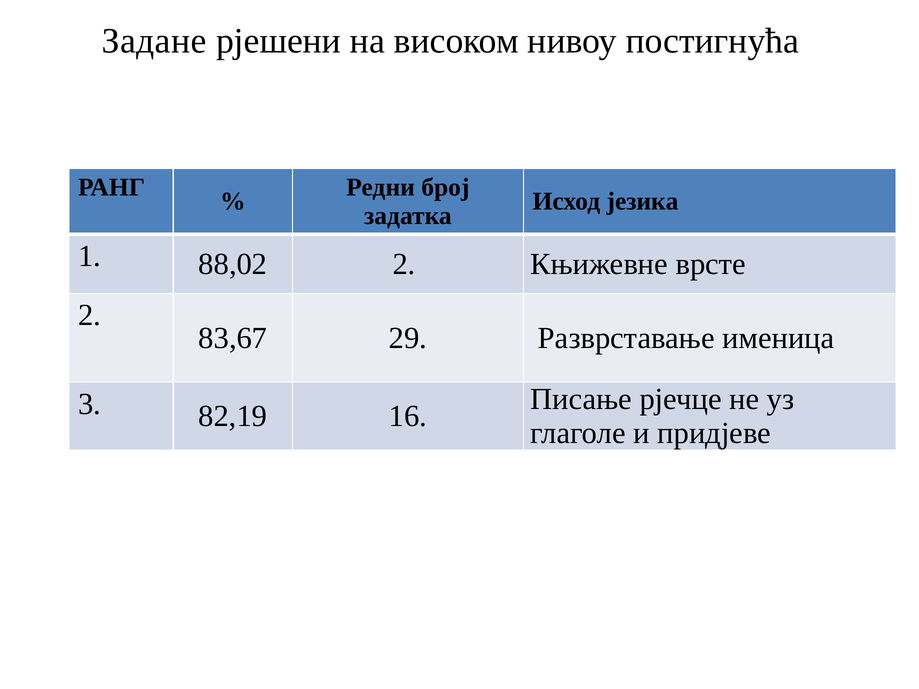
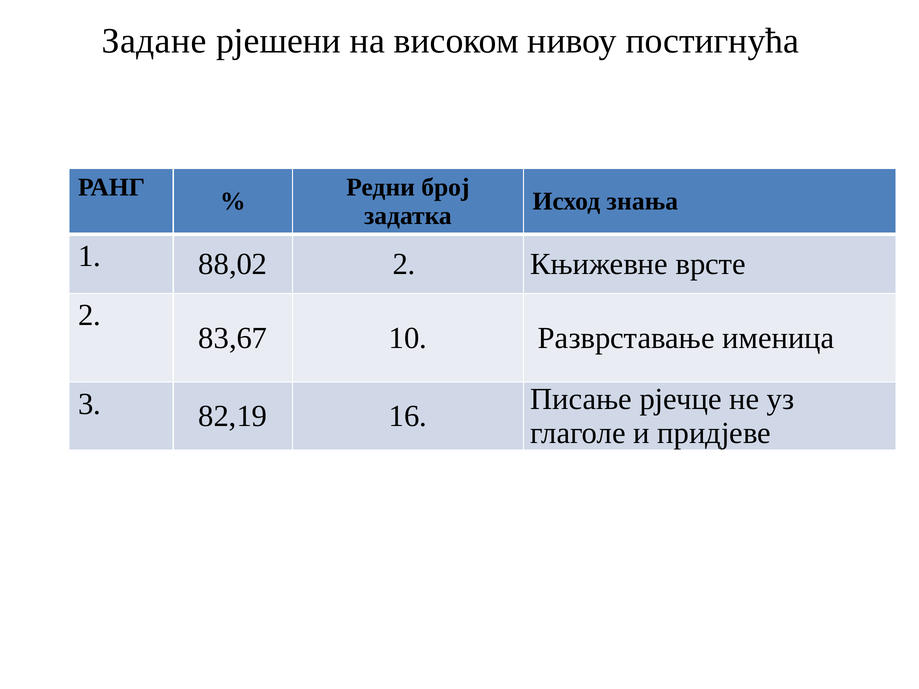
језика: језика -> знања (642, 202)
29: 29 -> 10 (408, 338)
